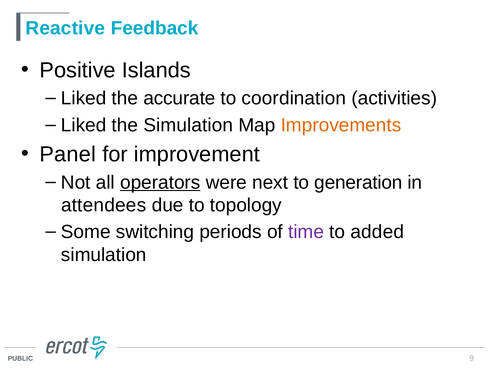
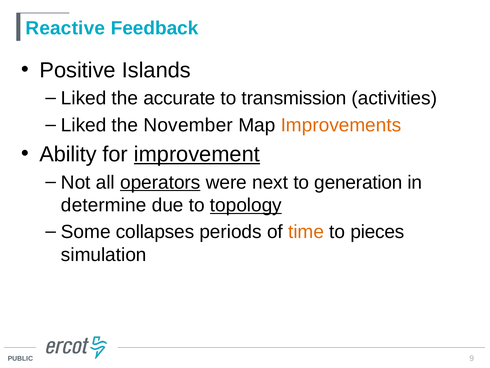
coordination: coordination -> transmission (294, 98)
the Simulation: Simulation -> November (188, 125)
Panel: Panel -> Ability (68, 154)
improvement underline: none -> present (197, 154)
attendees: attendees -> determine (104, 205)
topology underline: none -> present (246, 205)
switching: switching -> collapses (155, 232)
time colour: purple -> orange (306, 232)
added: added -> pieces (377, 232)
